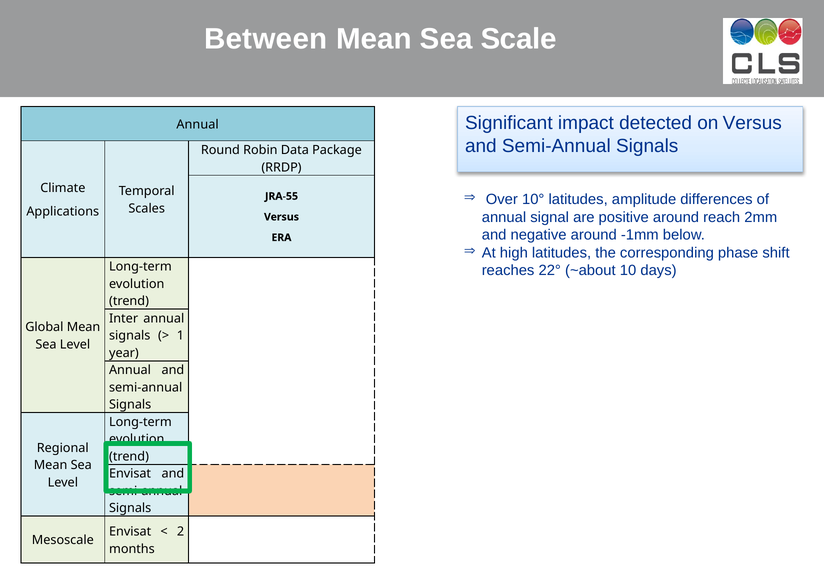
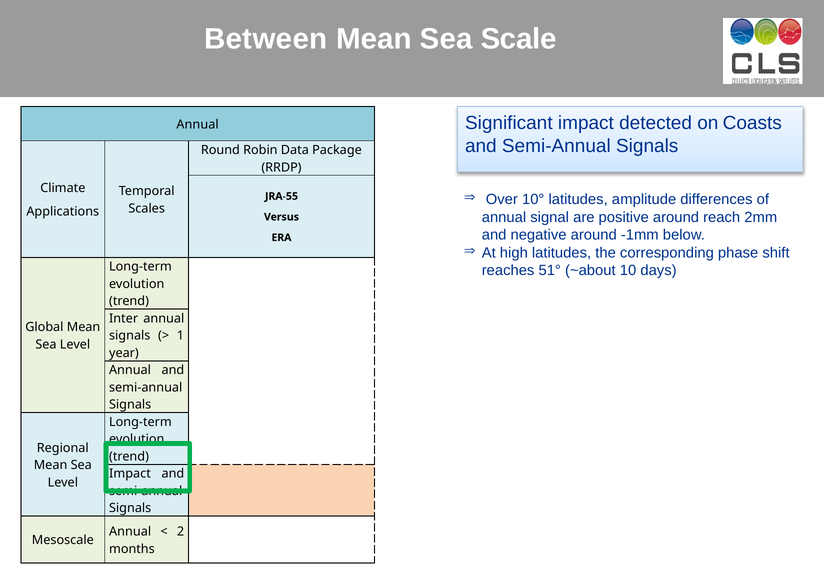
on Versus: Versus -> Coasts (752, 123)
22°: 22° -> 51° (550, 271)
Envisat: Envisat -> Impact (130, 474)
Envisat: Envisat -> Annual (130, 532)
